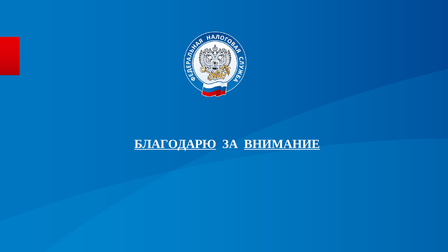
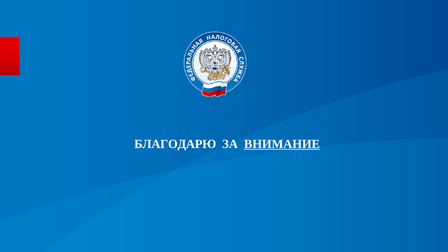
БЛАГОДАРЮ underline: present -> none (175, 144)
